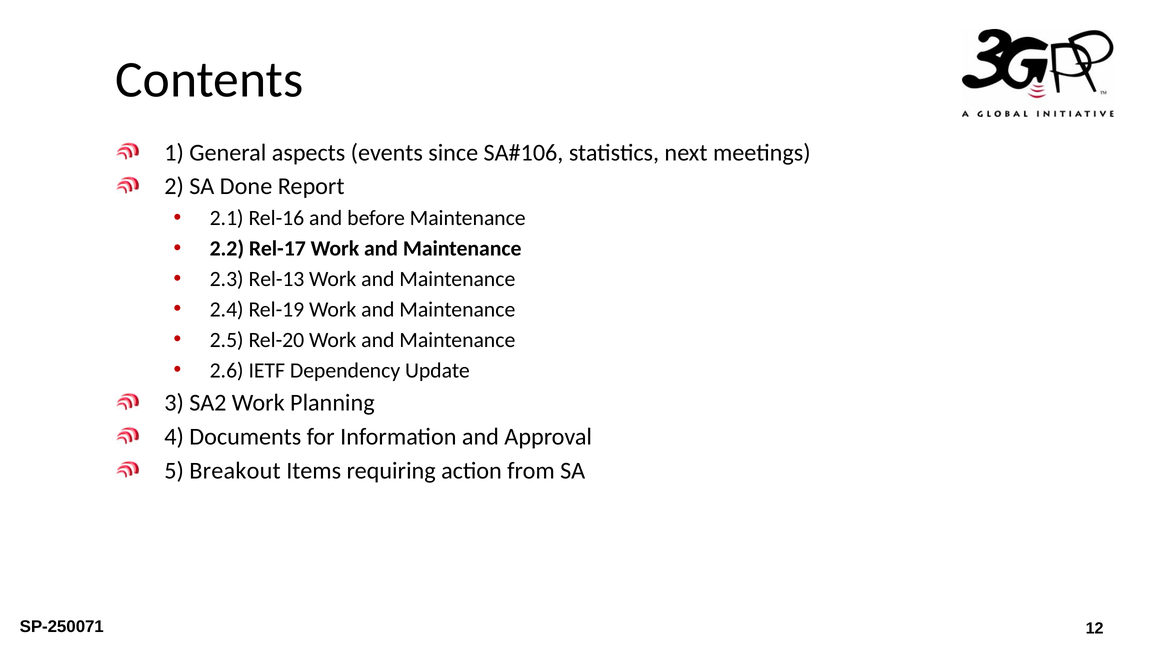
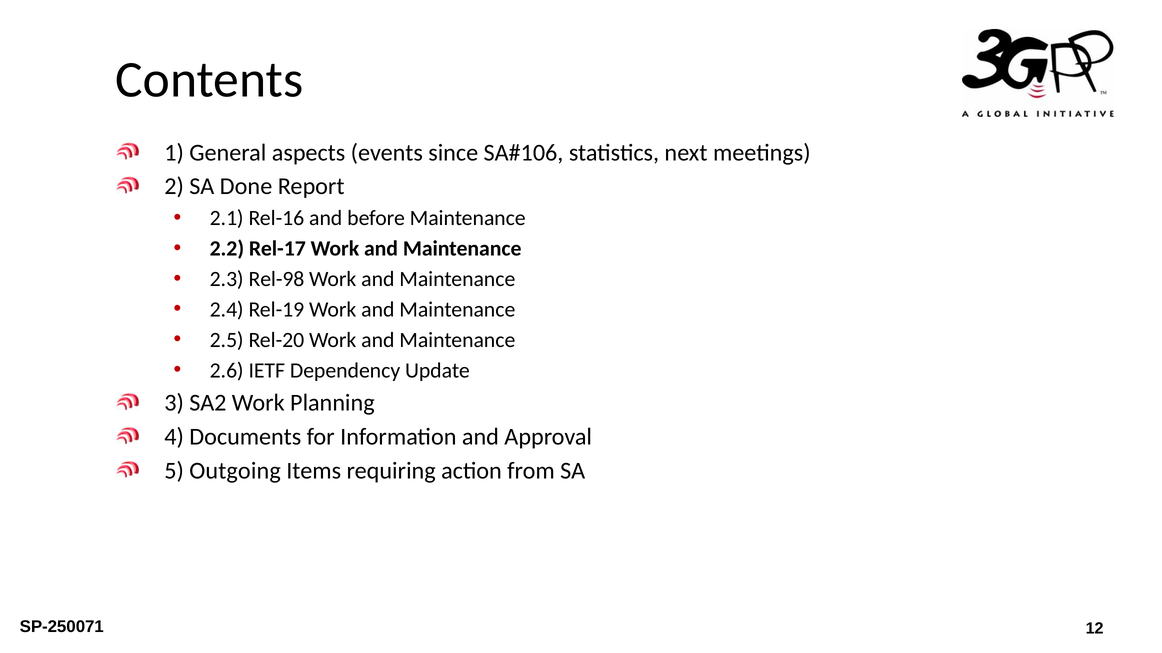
Rel-13: Rel-13 -> Rel-98 (276, 279)
Breakout: Breakout -> Outgoing (235, 471)
